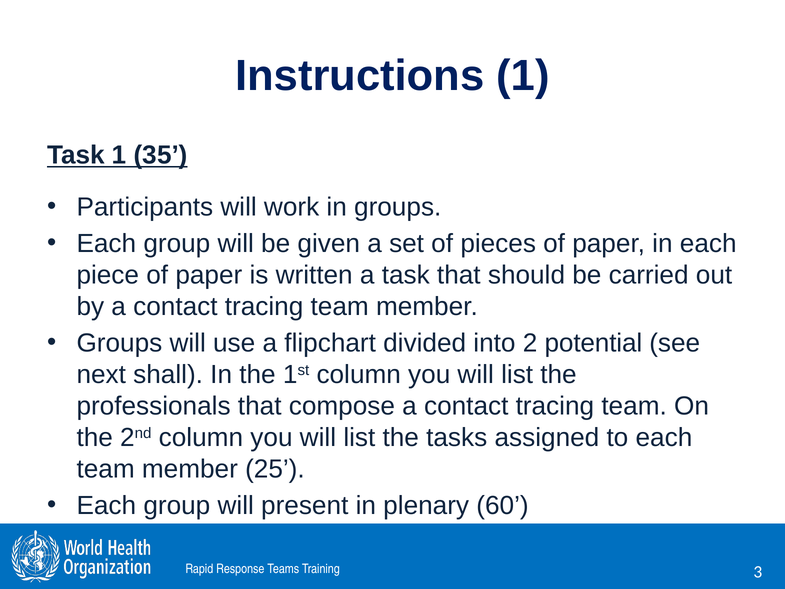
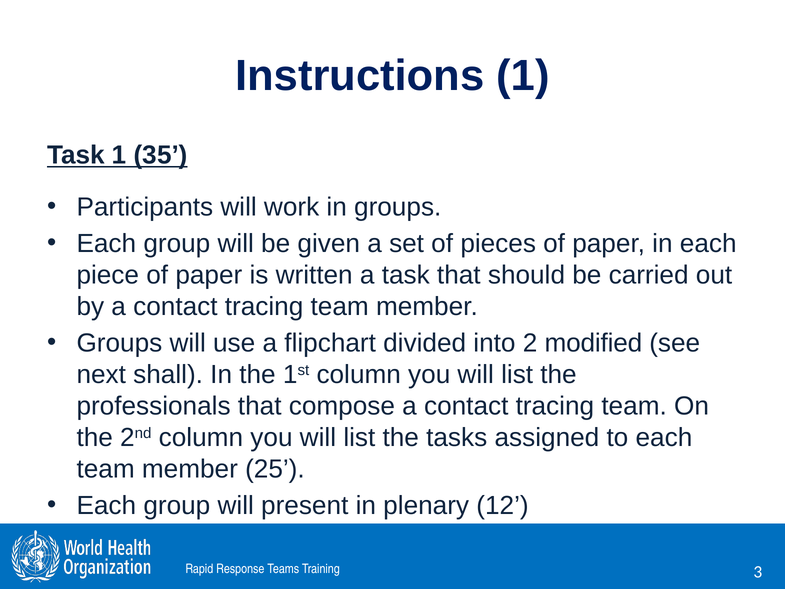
potential: potential -> modified (593, 343)
60: 60 -> 12 (503, 505)
